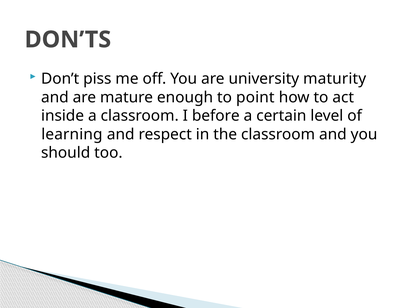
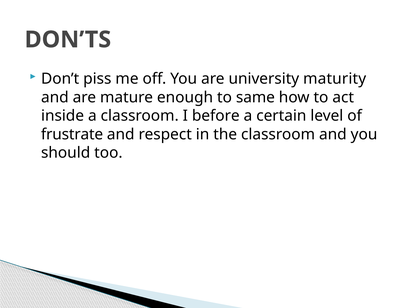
point: point -> same (255, 97)
learning: learning -> frustrate (72, 134)
